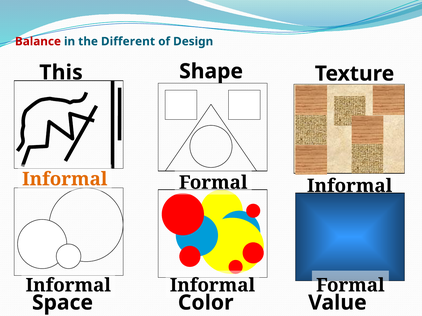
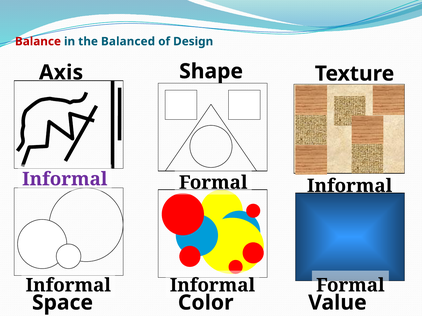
Different: Different -> Balanced (128, 42)
This: This -> Axis (61, 73)
Informal colour: orange -> purple (65, 179)
